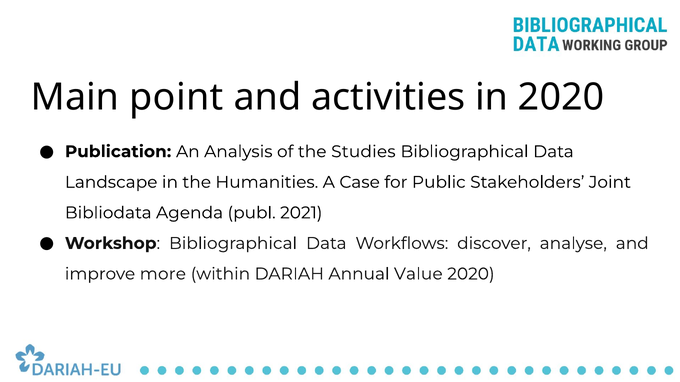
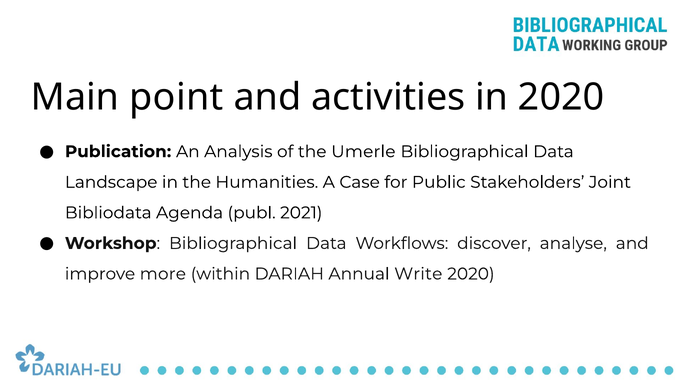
Studies: Studies -> Umerle (363, 152)
Value: Value -> Write (418, 274)
